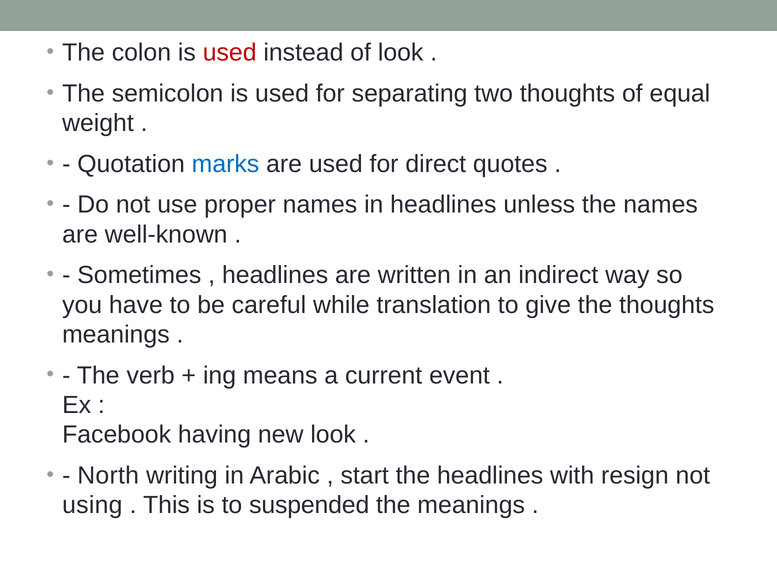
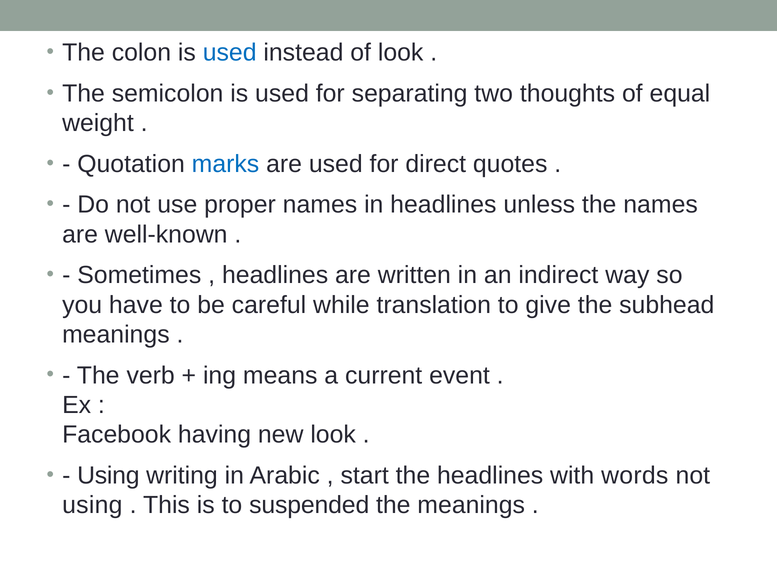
used colour: red -> blue (230, 53)
the thoughts: thoughts -> subhead (667, 305)
North: North -> Using (108, 476)
resign: resign -> words (635, 476)
